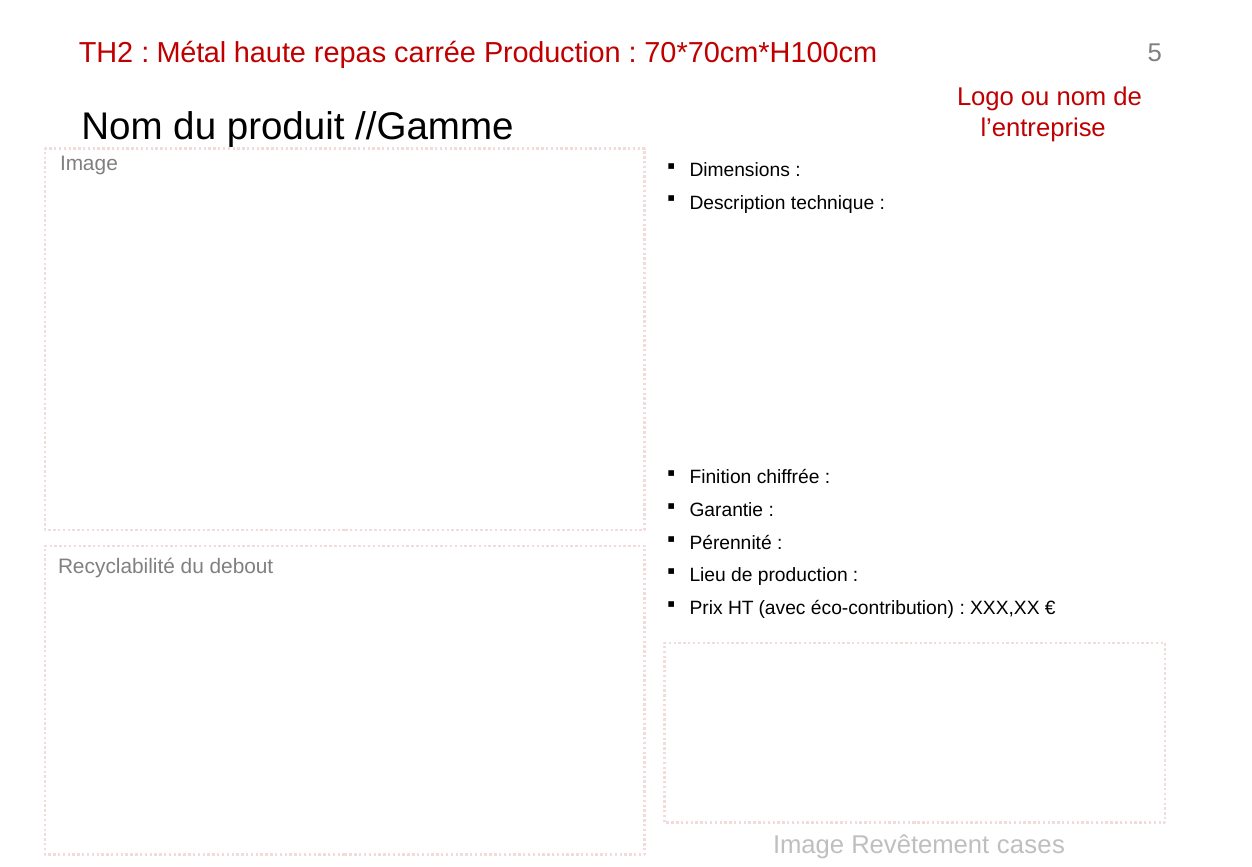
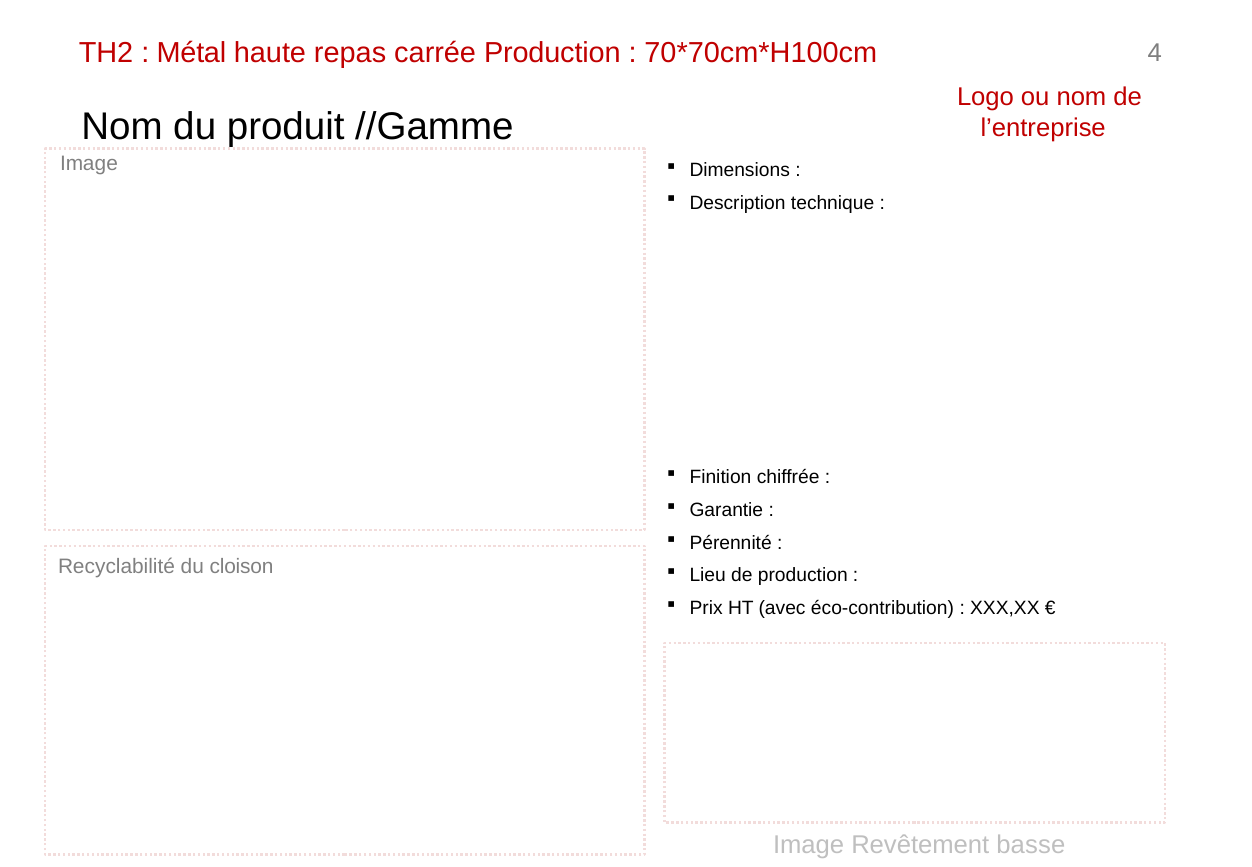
5: 5 -> 4 (1155, 53)
debout: debout -> cloison (242, 566)
cases: cases -> basse (1031, 845)
